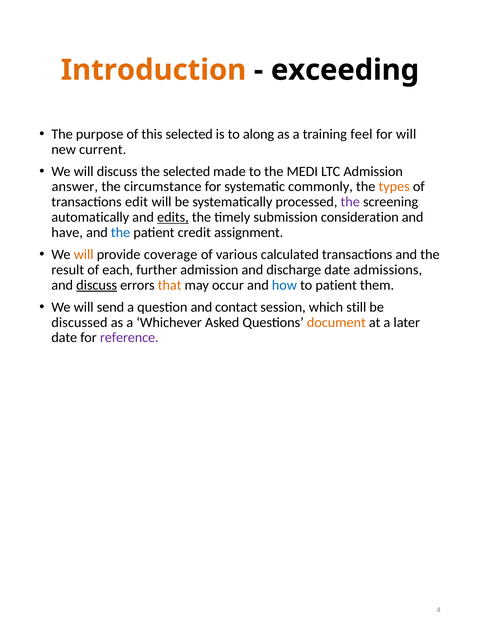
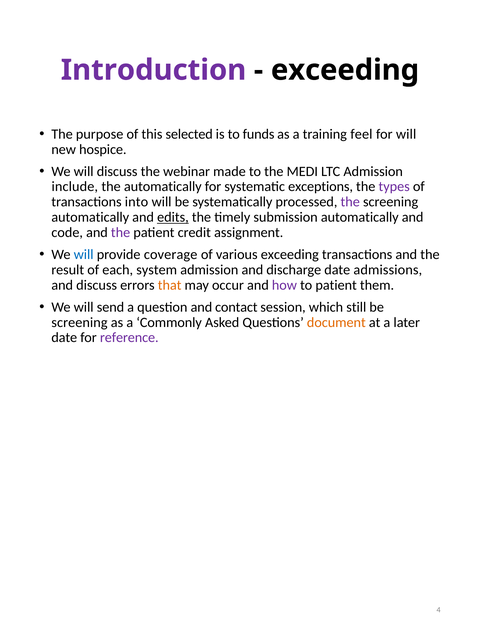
Introduction colour: orange -> purple (154, 70)
along: along -> funds (259, 134)
current: current -> hospice (103, 150)
the selected: selected -> webinar (187, 172)
answer: answer -> include (75, 187)
the circumstance: circumstance -> automatically (163, 187)
commonly: commonly -> exceptions (321, 187)
types colour: orange -> purple (394, 187)
edit: edit -> into (137, 202)
submission consideration: consideration -> automatically (360, 218)
have: have -> code (67, 233)
the colour: blue -> purple (121, 233)
will colour: orange -> blue (84, 255)
various calculated: calculated -> exceeding (290, 255)
further: further -> system (157, 270)
discuss underline: present -> none (97, 286)
how colour: blue -> purple (284, 286)
discussed: discussed -> screening (79, 323)
Whichever: Whichever -> Commonly (169, 323)
